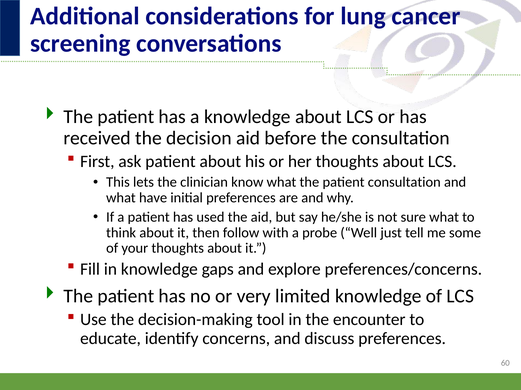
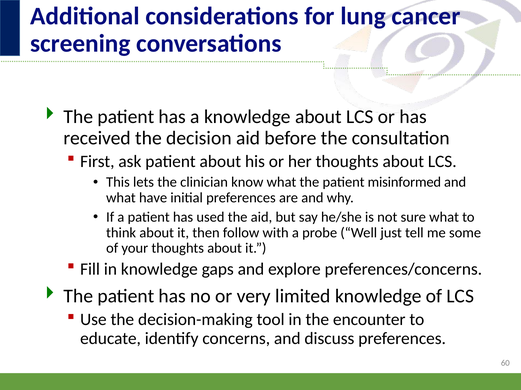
patient consultation: consultation -> misinformed (404, 183)
